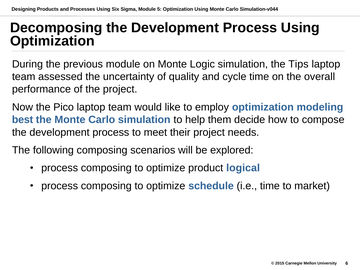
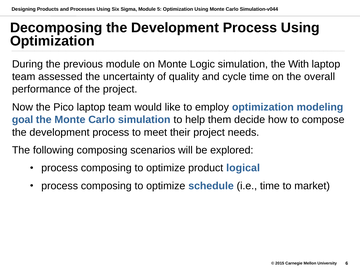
Tips: Tips -> With (299, 64)
best: best -> goal (23, 120)
